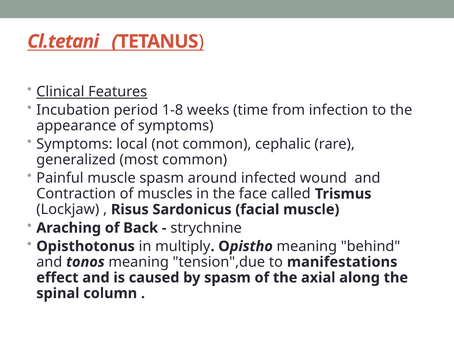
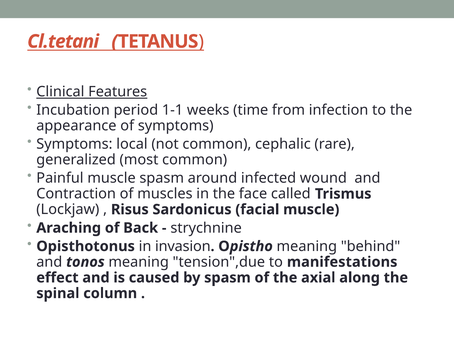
1-8: 1-8 -> 1-1 (173, 110)
multiply: multiply -> invasion (183, 246)
